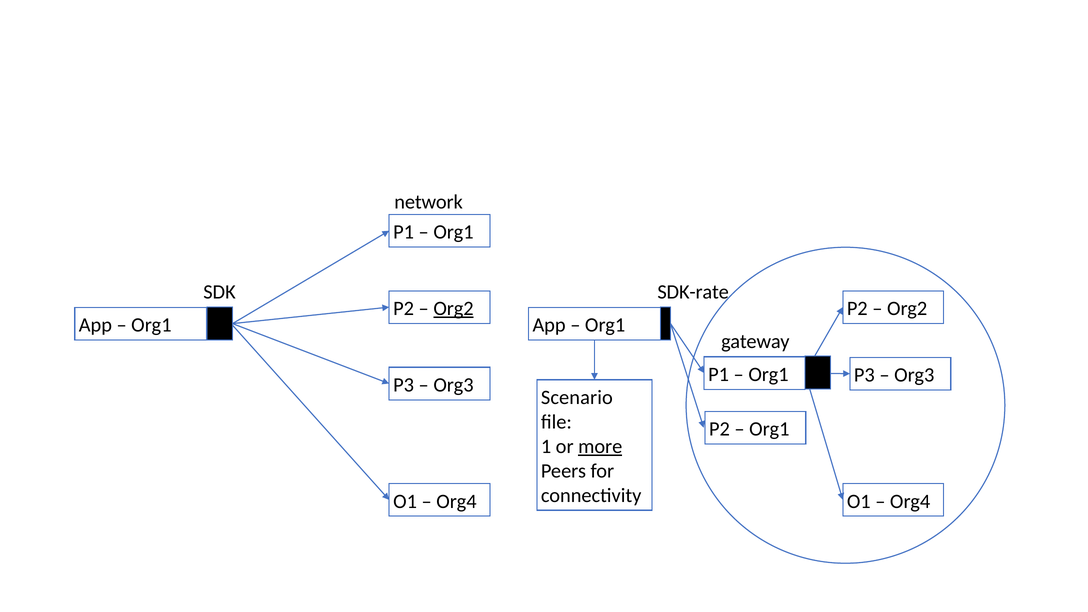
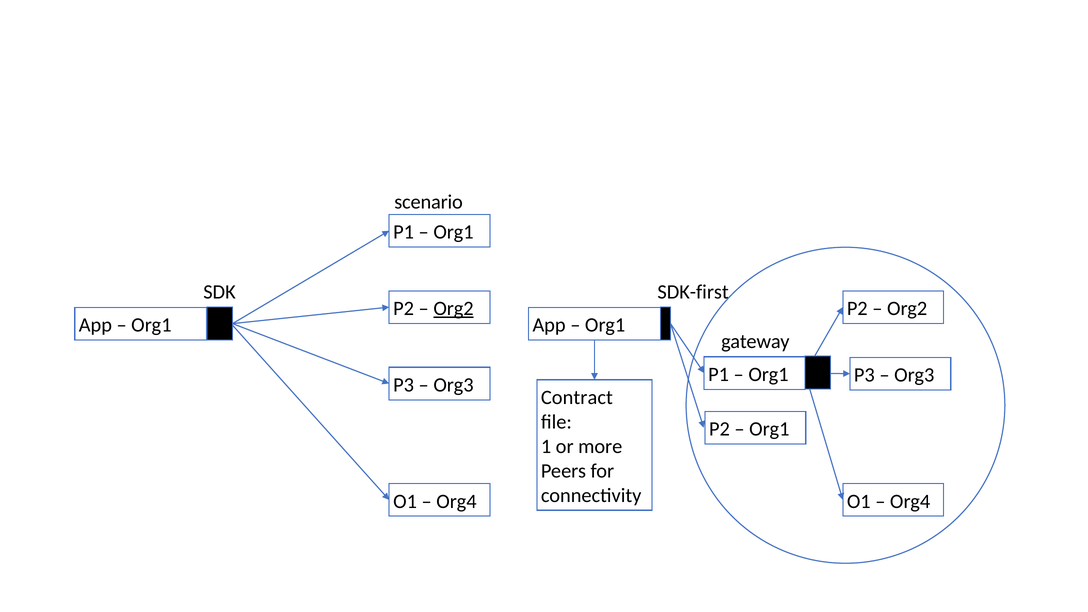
network: network -> scenario (429, 202)
SDK-rate: SDK-rate -> SDK-first (693, 292)
Scenario: Scenario -> Contract (577, 397)
more underline: present -> none (600, 446)
